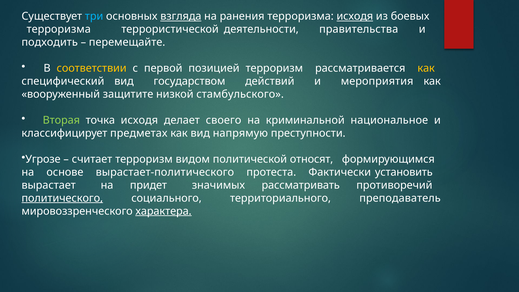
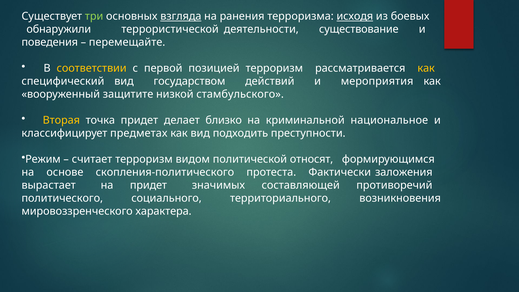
три colour: light blue -> light green (94, 16)
терроризма: терроризма -> обнаружили (59, 29)
правительства: правительства -> существование (359, 29)
подходить: подходить -> поведения (50, 42)
Вторая colour: light green -> yellow (61, 120)
точка исходя: исходя -> придет (139, 120)
своего: своего -> близко (224, 120)
напрямую: напрямую -> подходить (240, 133)
Угрозе: Угрозе -> Режим (43, 159)
вырастает-политического: вырастает-политического -> скопления-политического (165, 172)
установить: установить -> заложения (404, 172)
рассматривать: рассматривать -> составляющей (301, 185)
политического underline: present -> none (62, 198)
преподаватель: преподаватель -> возникновения (400, 198)
характера underline: present -> none (164, 211)
